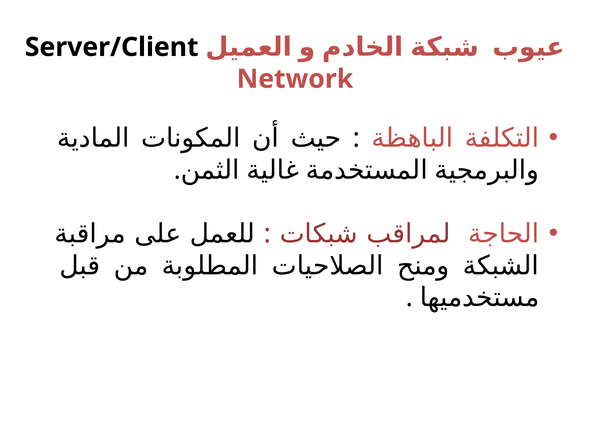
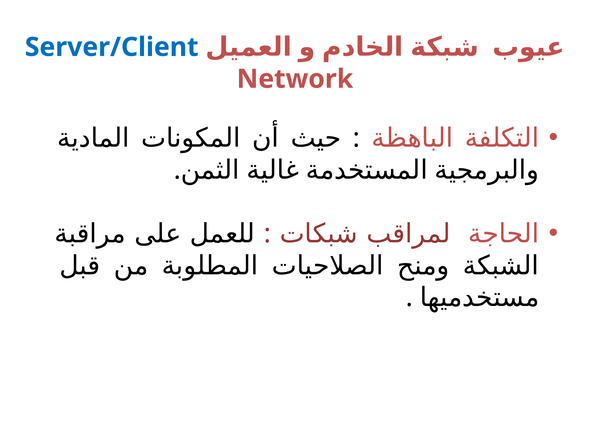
Server/Client colour: black -> blue (112, 47)
